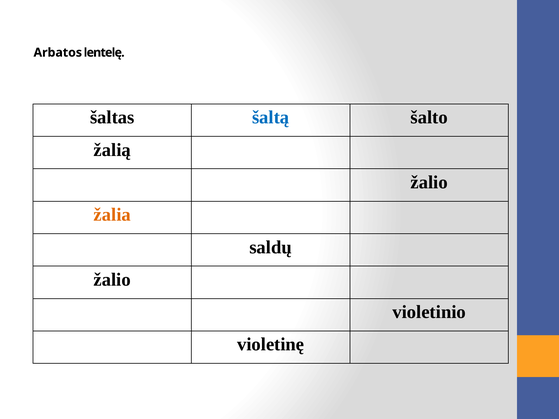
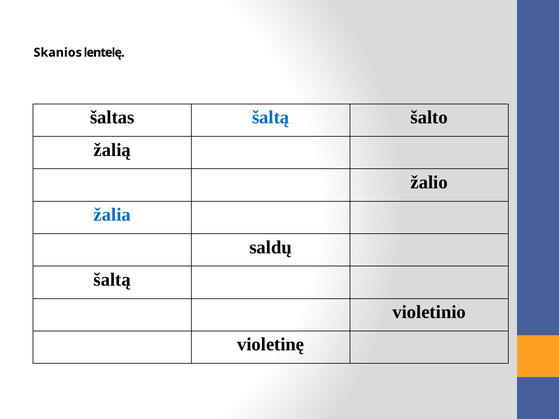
Arbatos: Arbatos -> Skanios (58, 53)
žalia colour: orange -> blue (112, 215)
žalio: žalio -> šaltą (112, 280)
